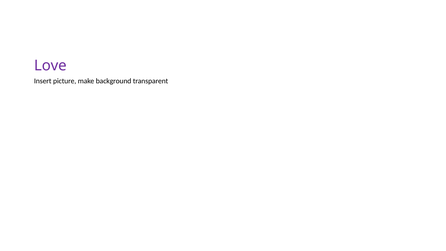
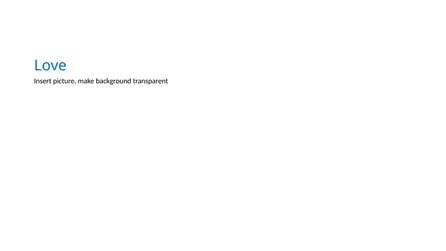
Love colour: purple -> blue (50, 65)
